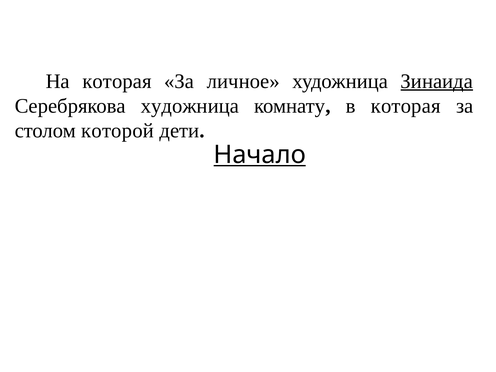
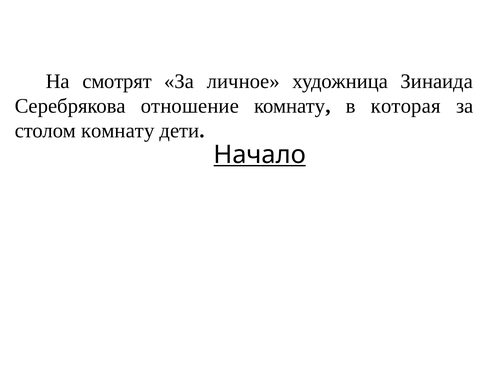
На которая: которая -> смотрят (117, 81)
Зинаида underline: present -> none (437, 81)
Серебрякова художница: художница -> отношение (190, 106)
столом которой: которой -> комнату (118, 131)
